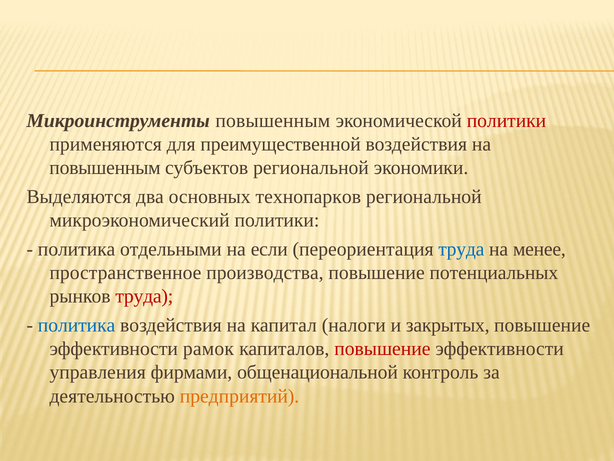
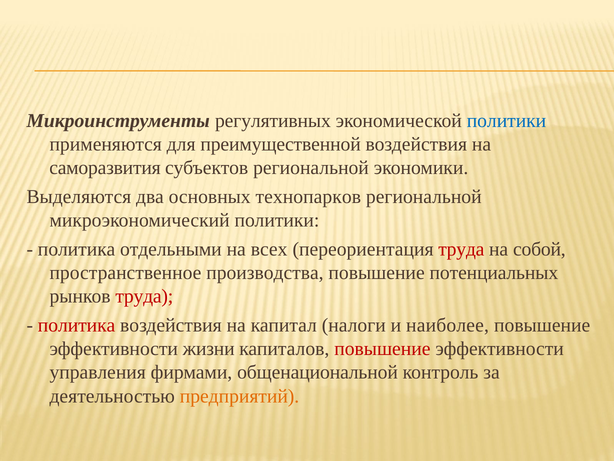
Микроинструменты повышенным: повышенным -> регулятивных (273, 121)
политики colour: red -> blue (506, 121)
повышенным: повышенным -> саморазвития (105, 168)
если: если -> всех (269, 249)
труда colour: blue -> red (461, 249)
менее: менее -> собой (539, 249)
политика colour: blue -> red (77, 325)
закрытых: закрытых -> наиболее (448, 325)
рамок: рамок -> жизни (209, 349)
